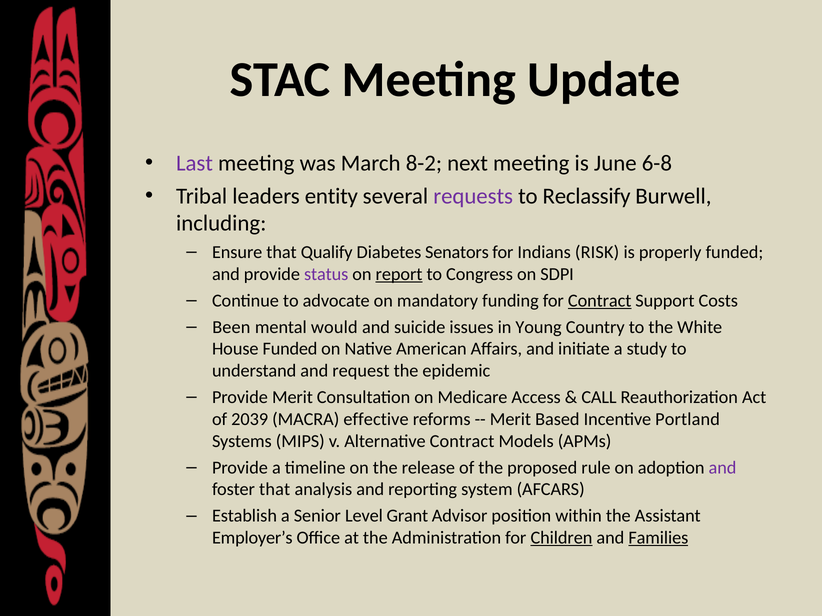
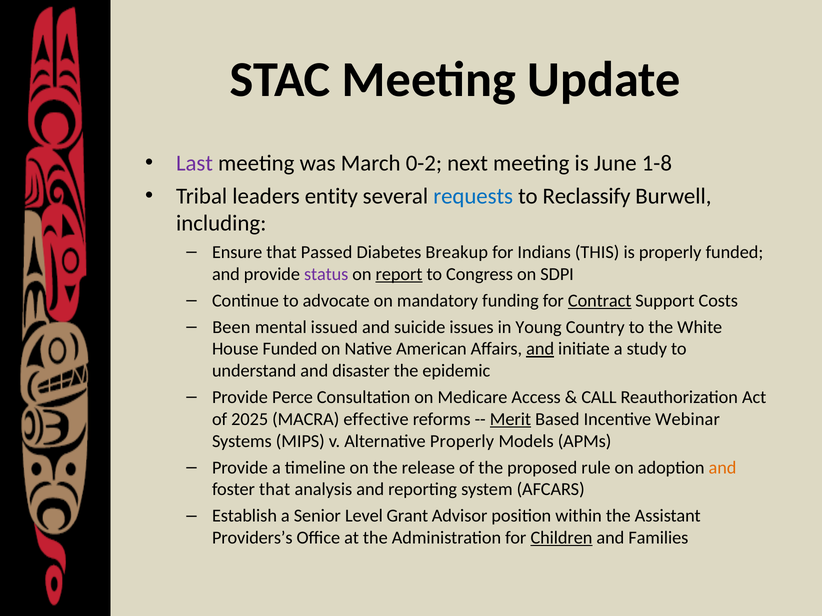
8-2: 8-2 -> 0-2 (424, 163)
6-8: 6-8 -> 1-8 (657, 163)
requests colour: purple -> blue (473, 196)
Qualify: Qualify -> Passed (327, 252)
Senators: Senators -> Breakup (457, 252)
RISK: RISK -> THIS (597, 252)
would: would -> issued (334, 327)
and underline: none -> present (540, 349)
request: request -> disaster (361, 371)
Provide Merit: Merit -> Perce (292, 398)
2039: 2039 -> 2025 (250, 420)
Merit underline: none -> present (510, 420)
Portland: Portland -> Webinar (688, 420)
Alternative Contract: Contract -> Properly (462, 441)
and colour: purple -> orange (723, 468)
Employer’s: Employer’s -> Providers’s (252, 538)
Families underline: present -> none (658, 538)
